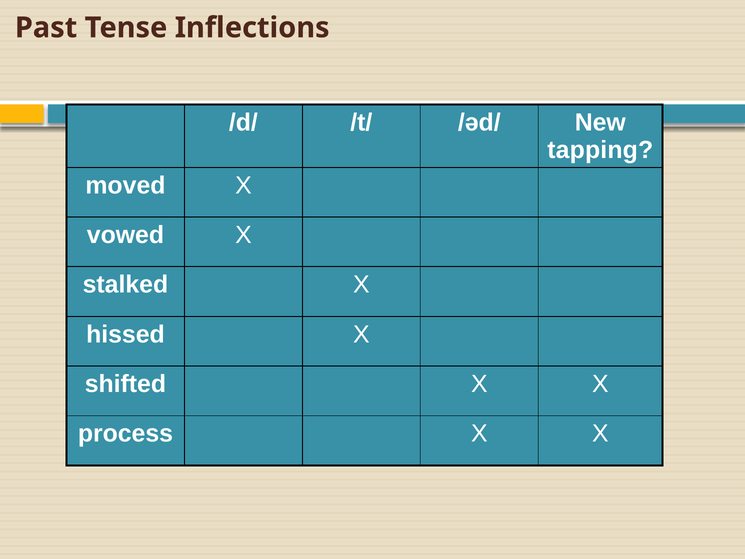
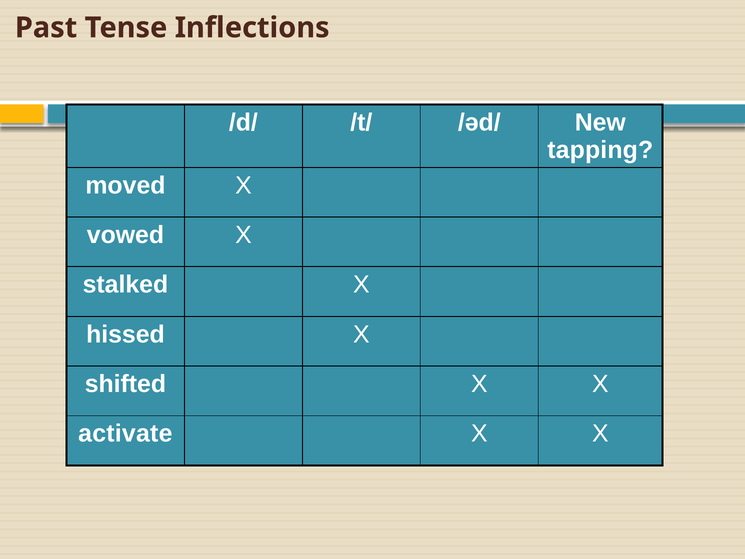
process: process -> activate (125, 434)
